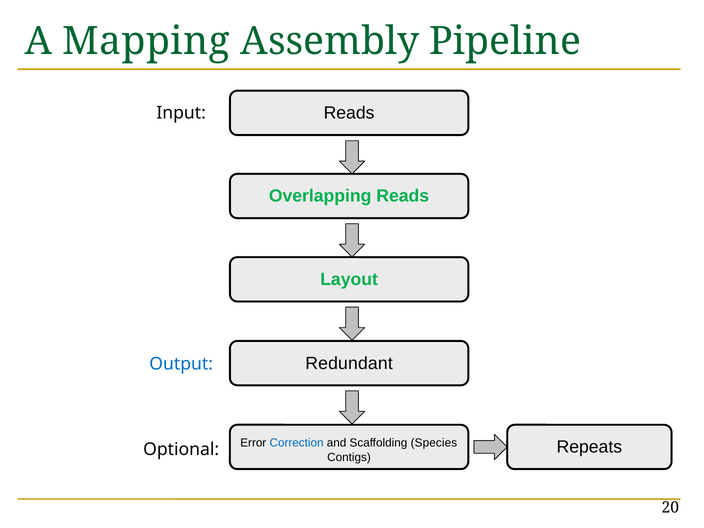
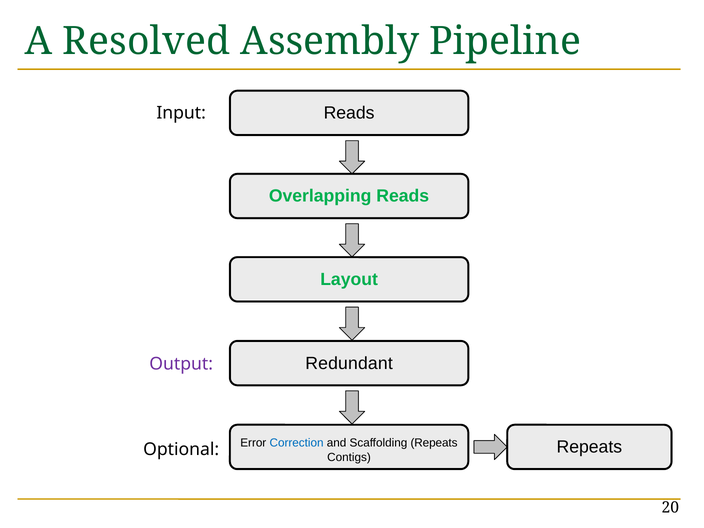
Mapping: Mapping -> Resolved (146, 41)
Output colour: blue -> purple (181, 364)
Scaffolding Species: Species -> Repeats (434, 443)
